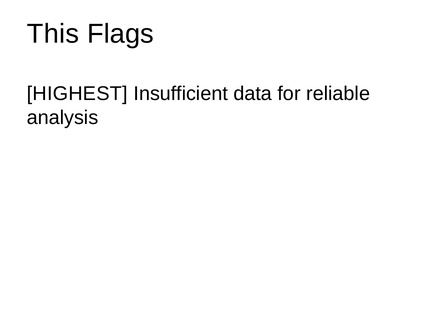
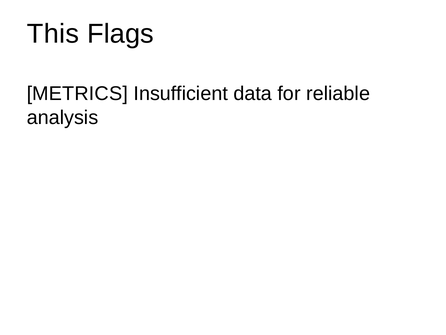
HIGHEST: HIGHEST -> METRICS (77, 94)
